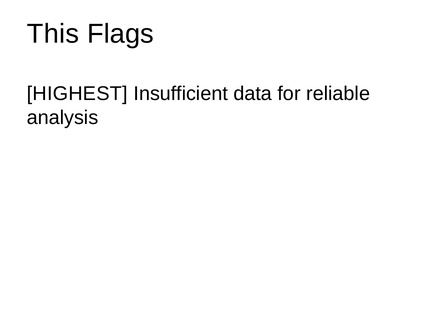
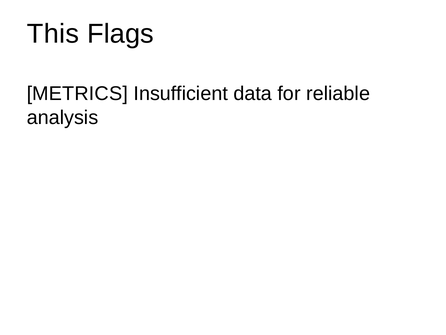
HIGHEST: HIGHEST -> METRICS (77, 94)
